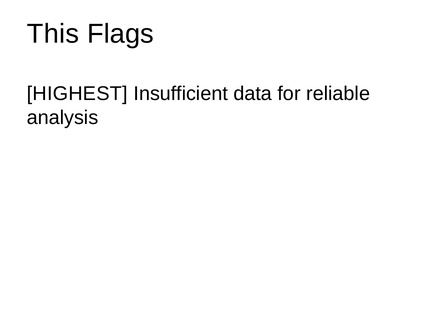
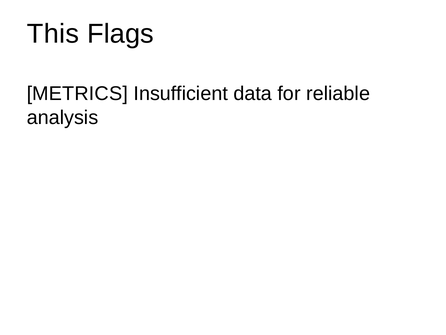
HIGHEST: HIGHEST -> METRICS (77, 94)
